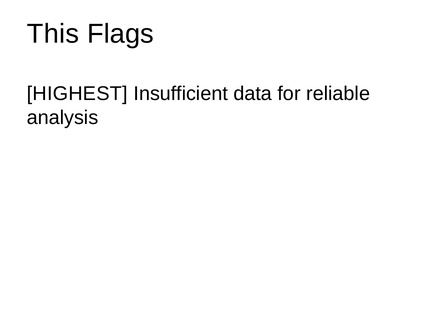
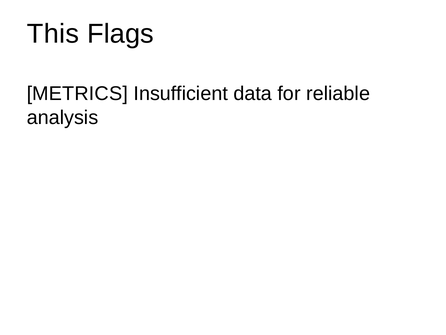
HIGHEST: HIGHEST -> METRICS (77, 94)
